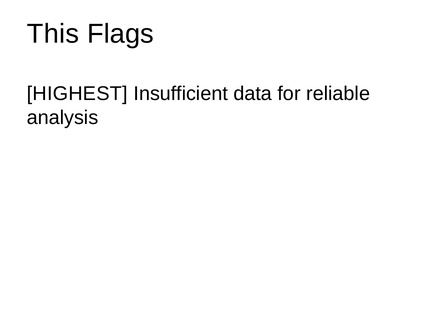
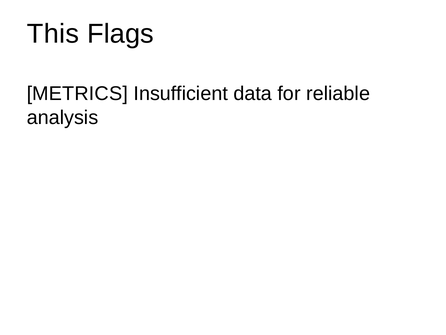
HIGHEST: HIGHEST -> METRICS (77, 94)
